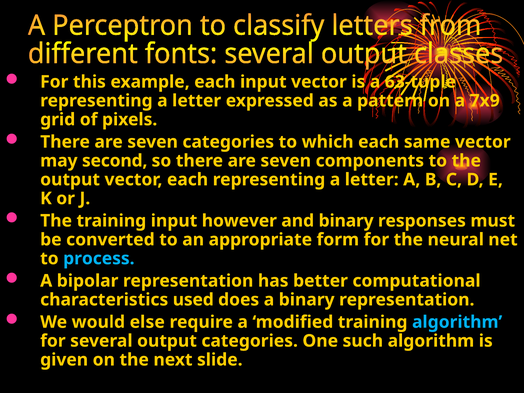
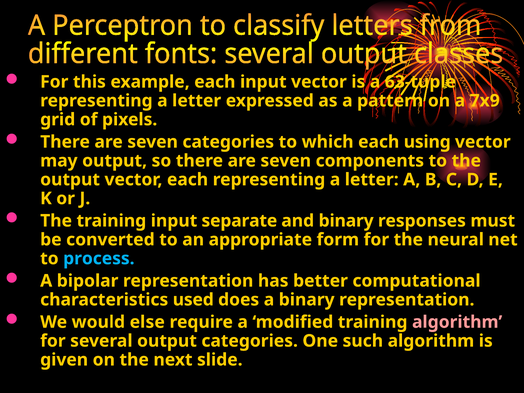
same: same -> using (427, 142)
may second: second -> output (115, 161)
however: however -> separate (239, 221)
algorithm colour: light blue -> pink (457, 322)
